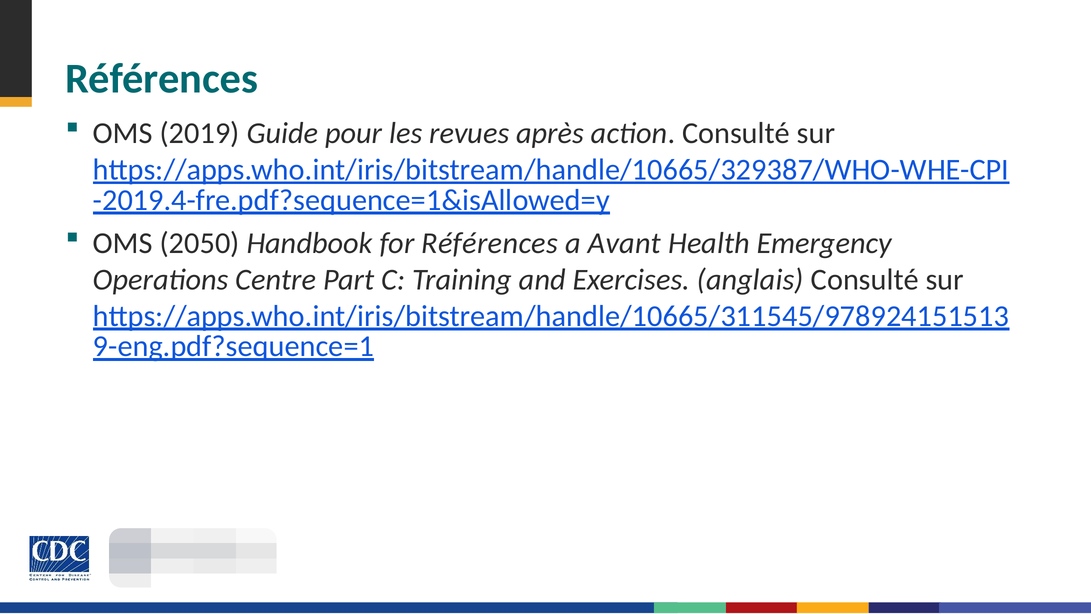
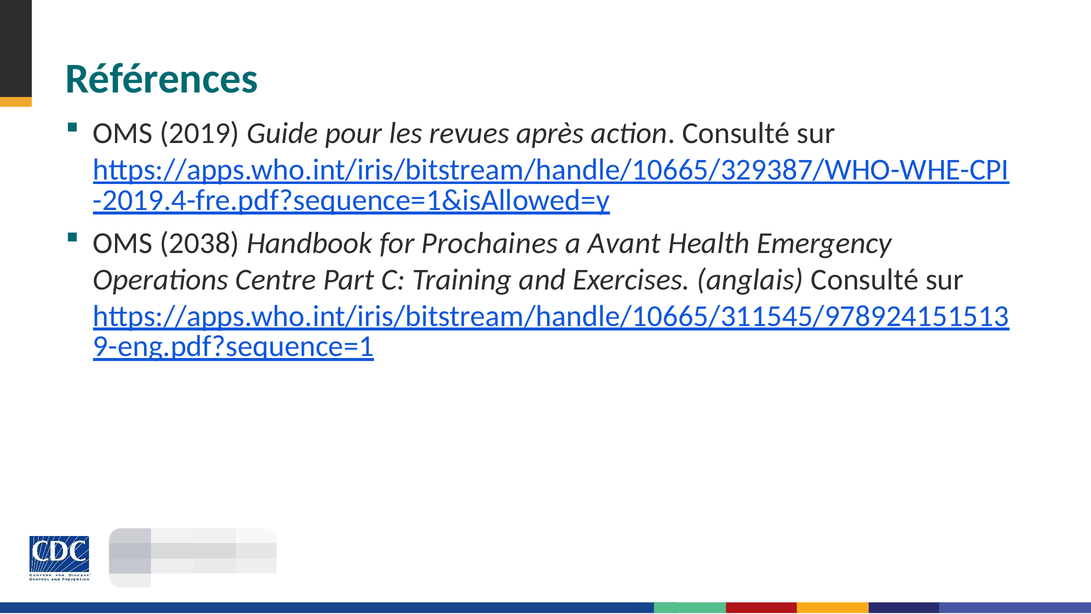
2050: 2050 -> 2038 (200, 243)
for Références: Références -> Prochaines (490, 243)
